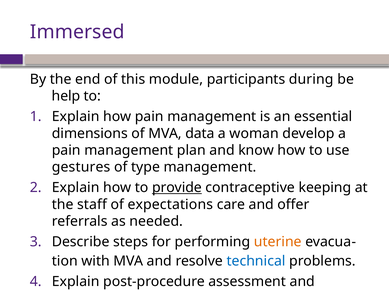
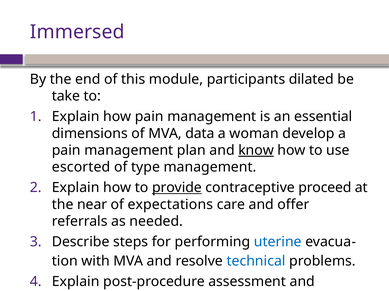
during: during -> dilated (311, 79)
help: help -> take (66, 96)
know underline: none -> present (256, 151)
gestures: gestures -> escorted (81, 167)
keeping: keeping -> proceed (325, 188)
staff: staff -> near (92, 205)
uterine colour: orange -> blue (278, 242)
